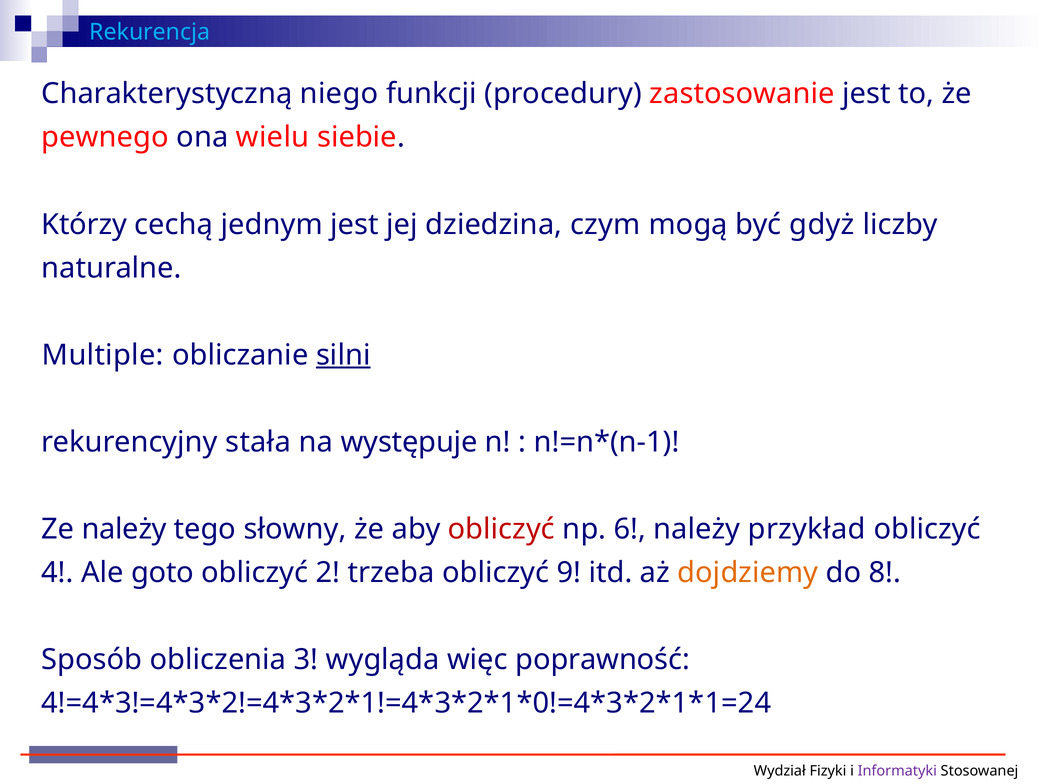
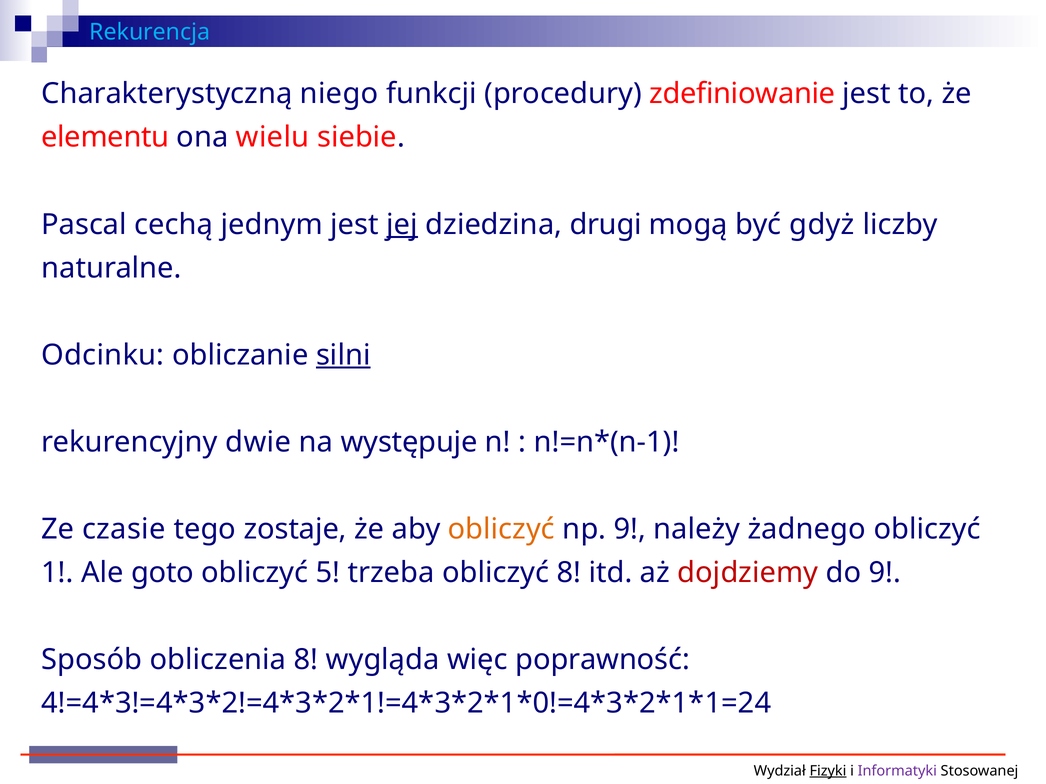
zastosowanie: zastosowanie -> zdefiniowanie (742, 94)
pewnego: pewnego -> elementu (105, 137)
Którzy: Którzy -> Pascal (84, 225)
jej underline: none -> present (402, 225)
czym: czym -> drugi (606, 225)
Multiple: Multiple -> Odcinku (103, 355)
stała: stała -> dwie (258, 442)
Ze należy: należy -> czasie (124, 530)
słowny: słowny -> zostaje (295, 530)
obliczyć colour: red -> orange (501, 530)
np 6: 6 -> 9 (630, 530)
przykład: przykład -> żadnego (807, 530)
4: 4 -> 1 (57, 573)
2: 2 -> 5 (328, 573)
obliczyć 9: 9 -> 8 (569, 573)
dojdziemy colour: orange -> red (748, 573)
do 8: 8 -> 9 (885, 573)
obliczenia 3: 3 -> 8 (306, 660)
Fizyki underline: none -> present (828, 771)
